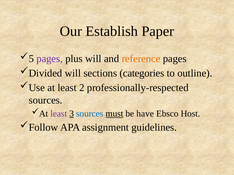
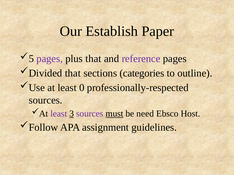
plus will: will -> that (93, 59)
reference colour: orange -> purple (141, 59)
Divided will: will -> that (73, 73)
2: 2 -> 0 (82, 88)
sources colour: blue -> purple (90, 114)
have: have -> need (145, 114)
